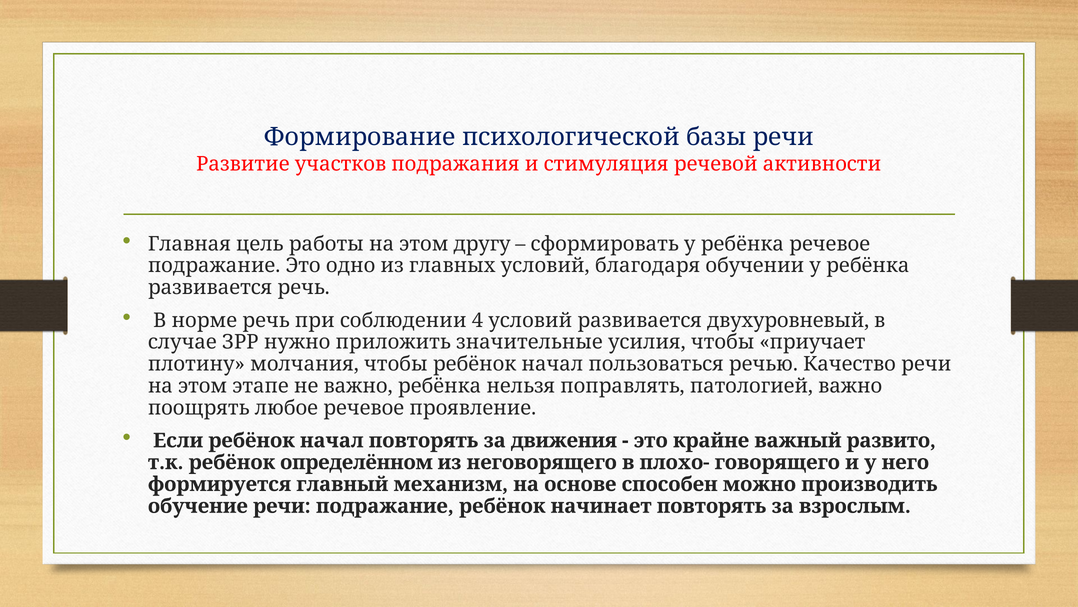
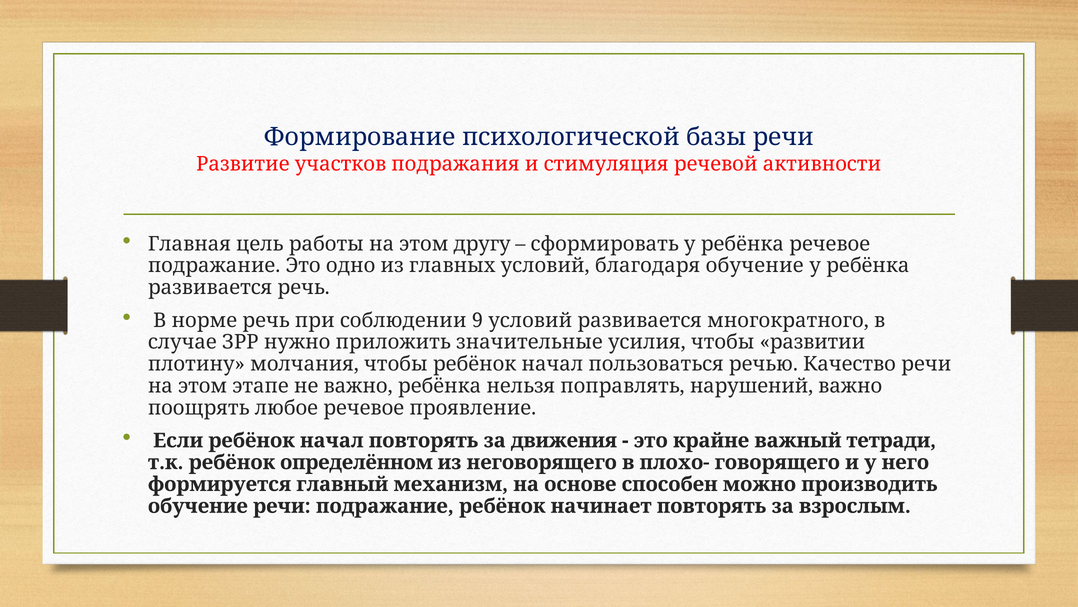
благодаря обучении: обучении -> обучение (755, 266)
4: 4 -> 9 (477, 320)
двухуровневый: двухуровневый -> многократного (788, 320)
приучает: приучает -> развитии (812, 342)
патологией: патологией -> нарушений (752, 386)
развито: развито -> тетради (891, 440)
